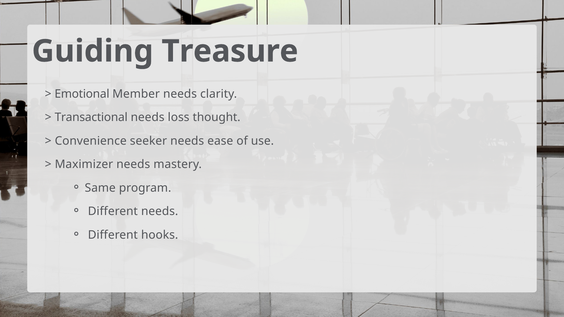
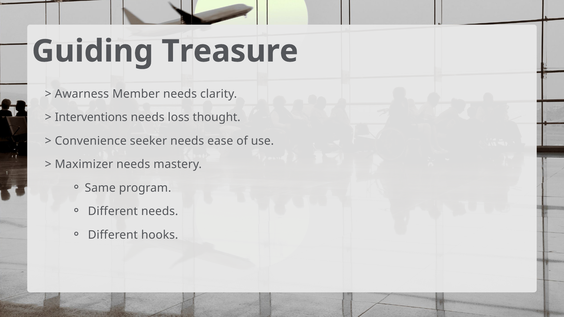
Emotional: Emotional -> Awarness (82, 94)
Transactional: Transactional -> Interventions (91, 118)
